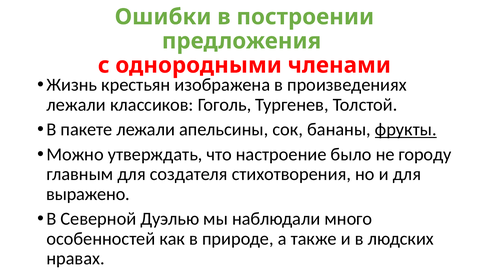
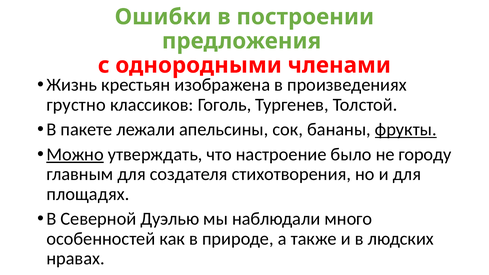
лежали: лежали -> грустно (76, 105)
Можно underline: none -> present (75, 154)
выражено: выражено -> площадях (88, 194)
